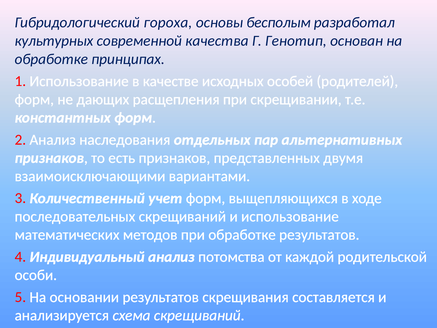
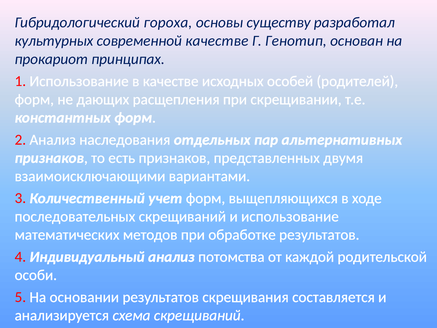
бесполым: бесполым -> существу (279, 23)
современной качества: качества -> качестве (217, 41)
обработке: обработке -> прокариот (51, 59)
